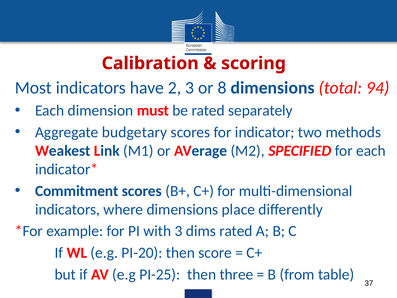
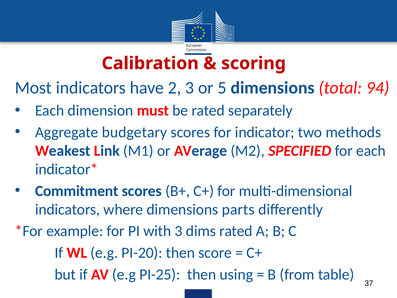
8: 8 -> 5 (222, 88)
place: place -> parts (238, 209)
three: three -> using (236, 274)
